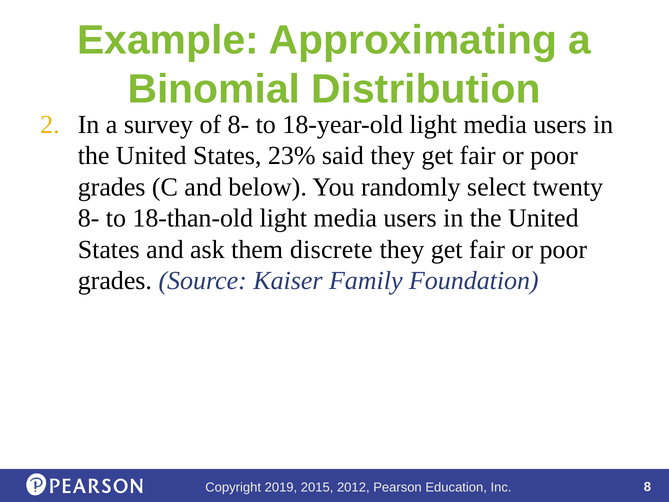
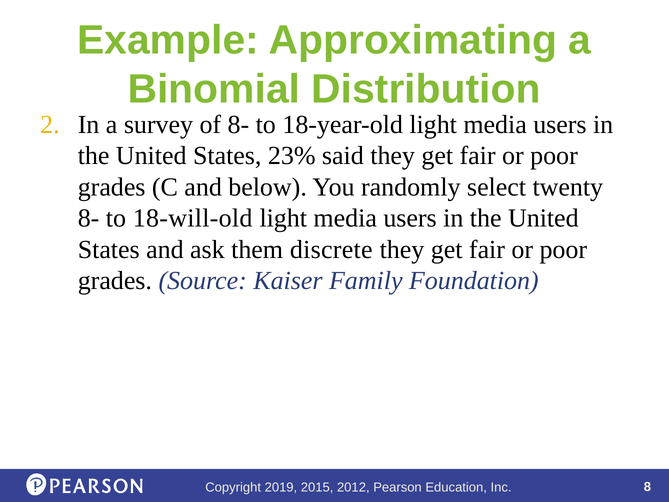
18-than-old: 18-than-old -> 18-will-old (193, 218)
